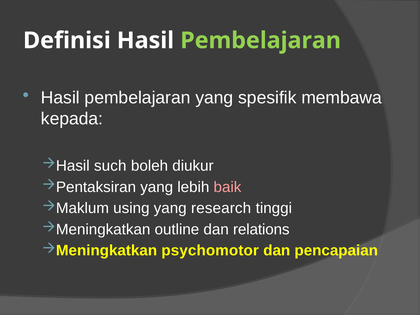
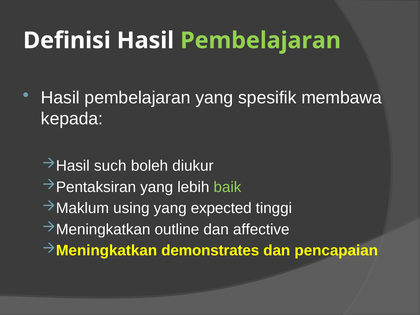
baik colour: pink -> light green (227, 187)
research: research -> expected (221, 208)
relations: relations -> affective (261, 229)
psychomotor: psychomotor -> demonstrates (210, 251)
